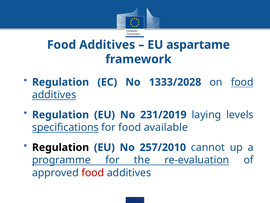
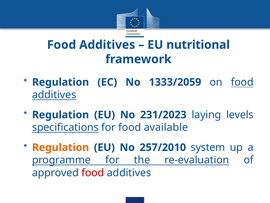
aspartame: aspartame -> nutritional (198, 45)
1333/2028: 1333/2028 -> 1333/2059 (175, 82)
231/2019: 231/2019 -> 231/2023 (163, 115)
Regulation colour: black -> orange (61, 147)
cannot: cannot -> system (208, 147)
